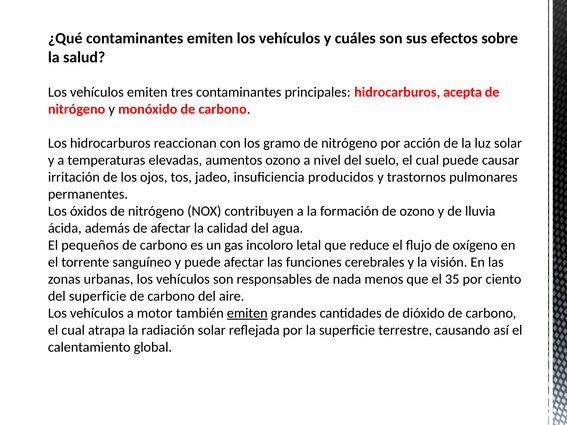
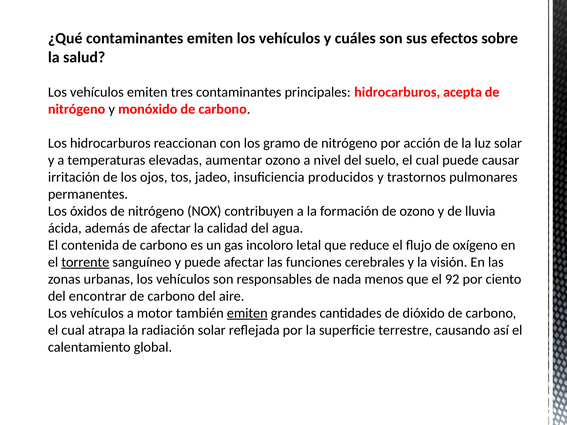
aumentos: aumentos -> aumentar (234, 160)
pequeños: pequeños -> contenida (90, 245)
torrente underline: none -> present (85, 262)
35: 35 -> 92 (452, 279)
del superficie: superficie -> encontrar (98, 296)
